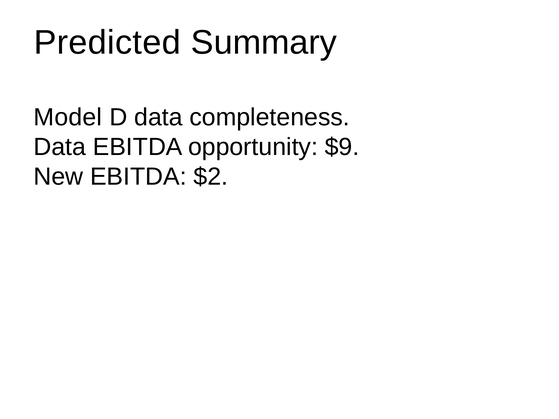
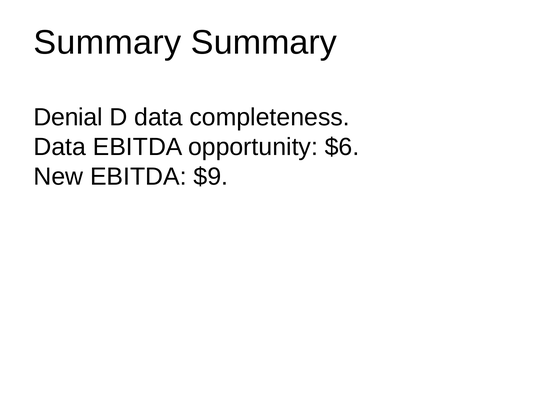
Predicted: Predicted -> Summary (107, 42)
Model: Model -> Denial (68, 117)
$9: $9 -> $6 (342, 147)
$2: $2 -> $9 (211, 177)
